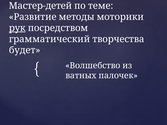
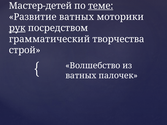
теме underline: none -> present (101, 6)
Развитие методы: методы -> ватных (77, 17)
будет: будет -> строй (25, 50)
